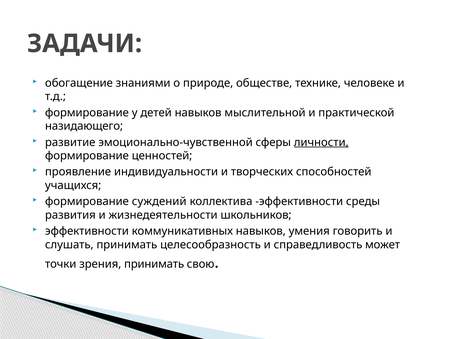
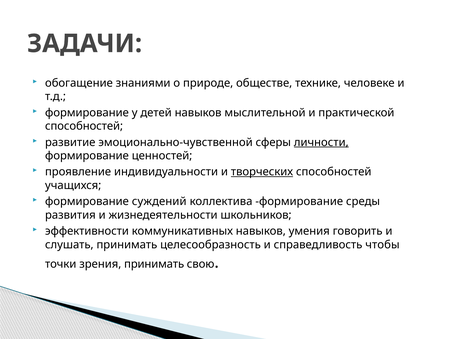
назидающего: назидающего -> способностей (84, 126)
творческих underline: none -> present (262, 172)
коллектива эффективности: эффективности -> формирование (299, 201)
может: может -> чтобы (382, 244)
